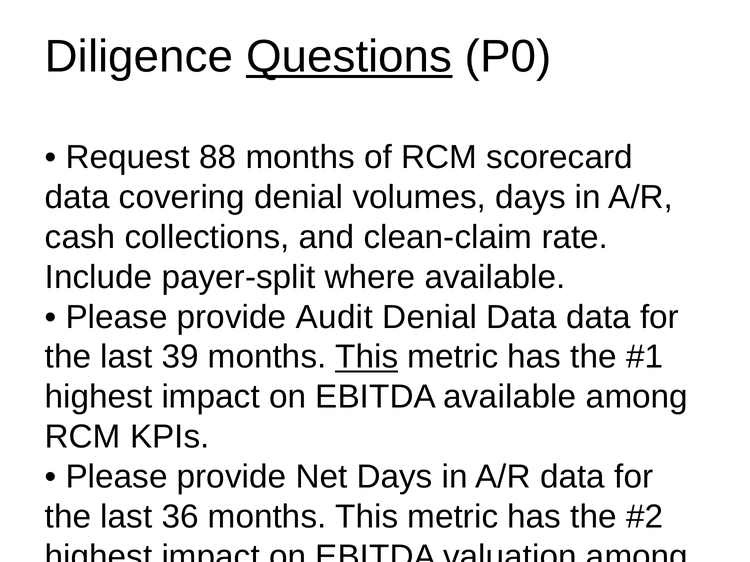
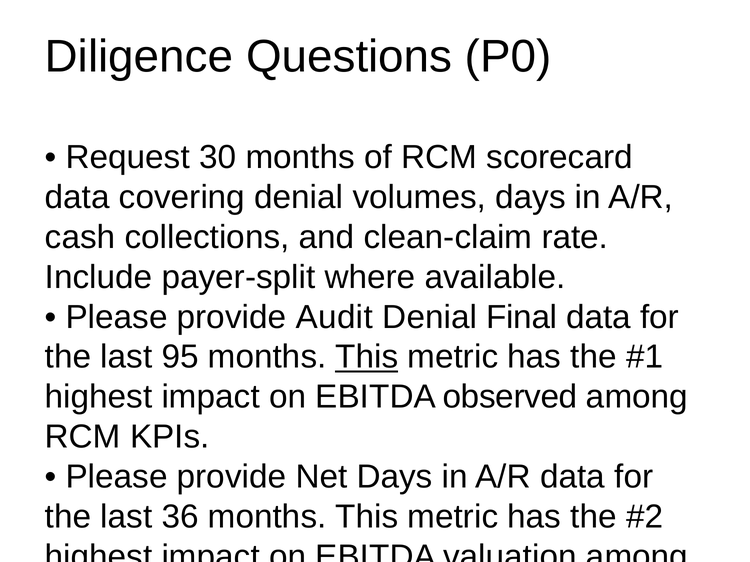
Questions underline: present -> none (349, 57)
88: 88 -> 30 (218, 157)
Denial Data: Data -> Final (522, 317)
39: 39 -> 95 (180, 357)
EBITDA available: available -> observed (510, 397)
